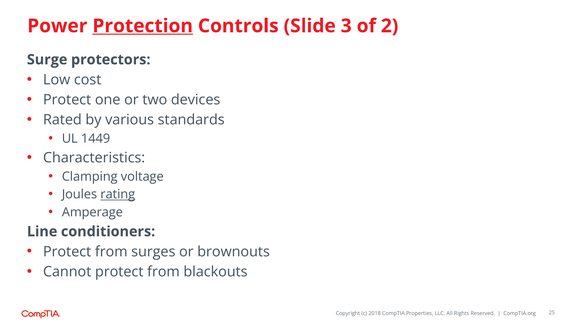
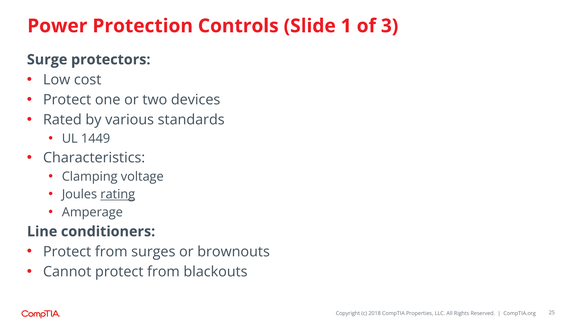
Protection underline: present -> none (143, 26)
3: 3 -> 1 (346, 26)
2: 2 -> 3 (390, 26)
